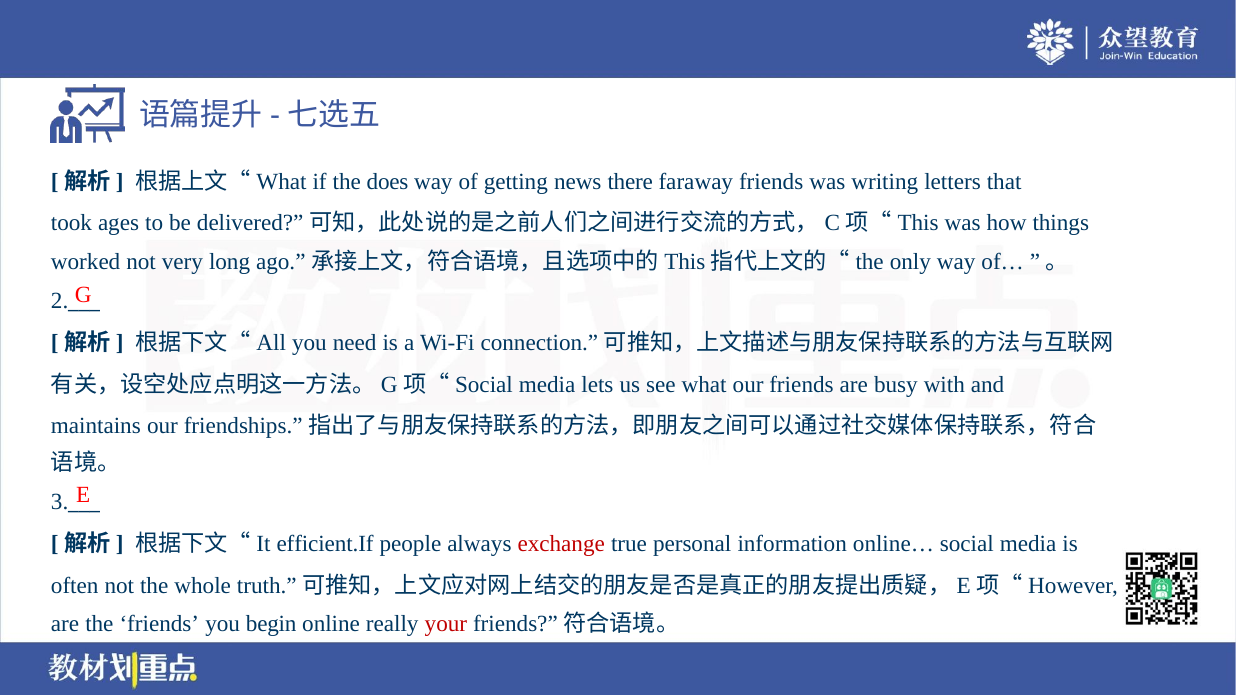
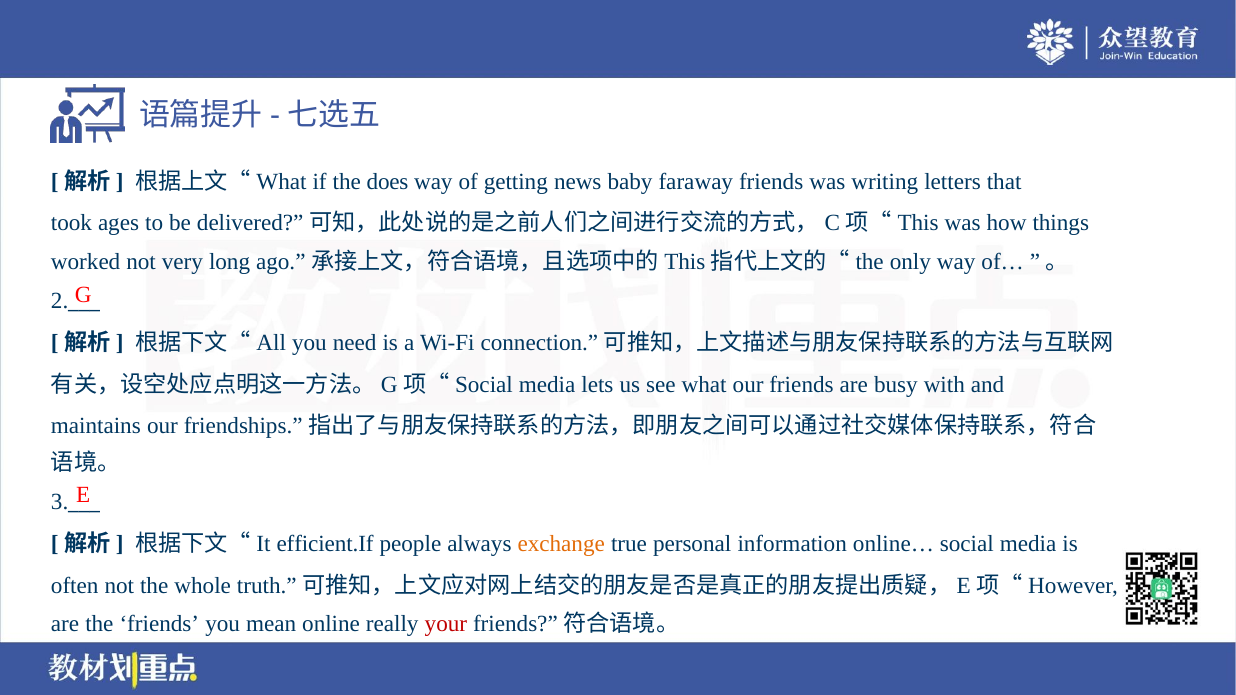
there: there -> baby (630, 182)
exchange colour: red -> orange (561, 545)
begin: begin -> mean (271, 624)
